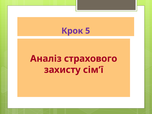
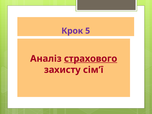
страхового underline: none -> present (91, 59)
